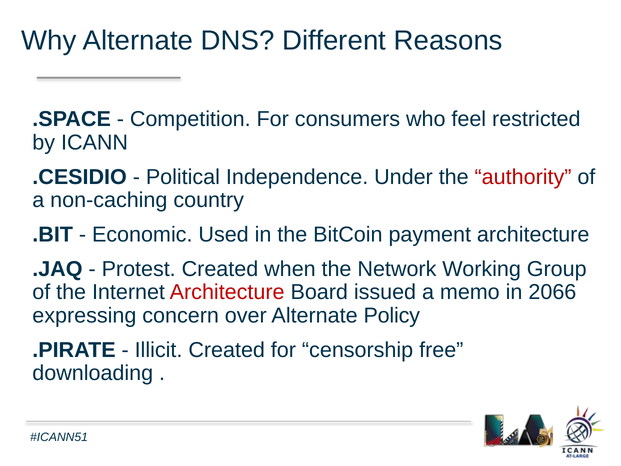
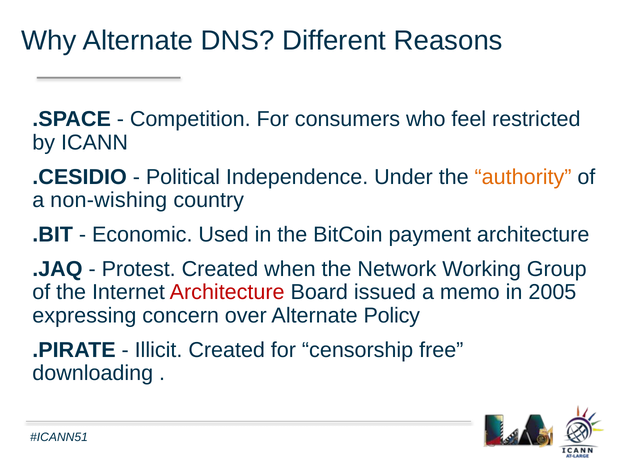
authority colour: red -> orange (523, 177)
non-caching: non-caching -> non-wishing (109, 200)
2066: 2066 -> 2005 (552, 292)
